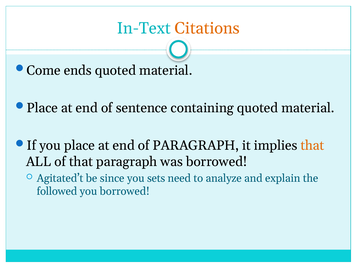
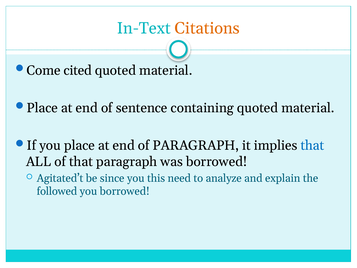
ends: ends -> cited (78, 70)
that colour: orange -> blue (312, 145)
sets: sets -> this (156, 178)
